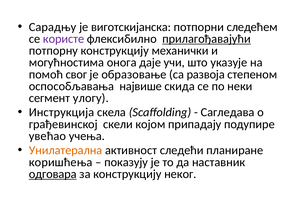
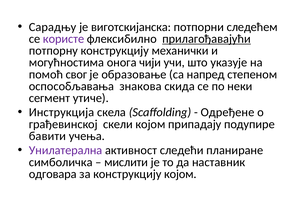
даје: даје -> чији (150, 62)
развоја: развоја -> напред (206, 74)
највише: највише -> знакова (141, 86)
улогу: улогу -> утиче (91, 98)
Сагледава: Сагледава -> Одређене (228, 112)
увећао: увећао -> бавити (47, 136)
Унилатерална colour: orange -> purple (66, 150)
коришћења: коришћења -> симболичка (61, 162)
показују: показују -> мислити (126, 162)
одговара underline: present -> none (53, 174)
конструкцију неког: неког -> којом (180, 174)
